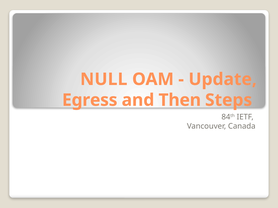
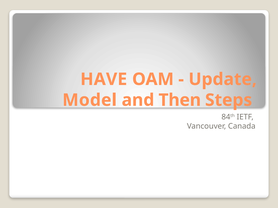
NULL: NULL -> HAVE (104, 79)
Egress: Egress -> Model (90, 100)
